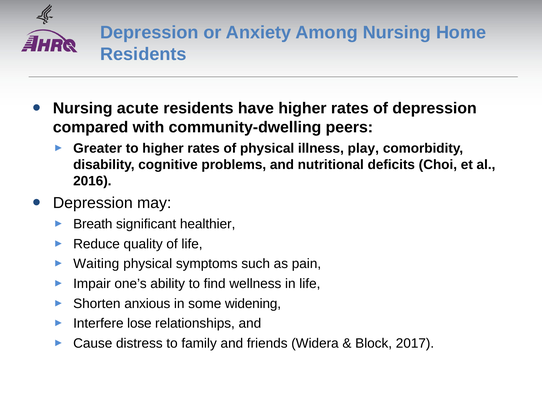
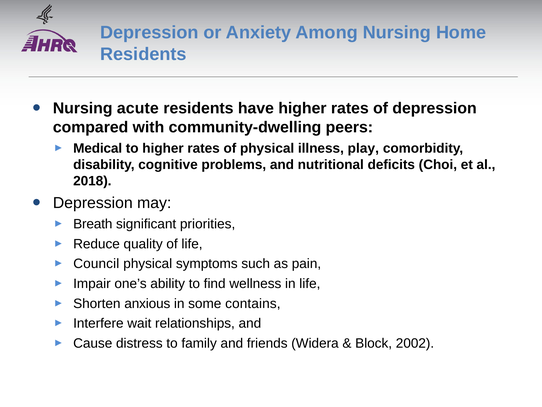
Greater: Greater -> Medical (98, 148)
2016: 2016 -> 2018 (92, 181)
healthier: healthier -> priorities (208, 224)
Waiting: Waiting -> Council (96, 263)
widening: widening -> contains (253, 303)
lose: lose -> wait (139, 323)
2017: 2017 -> 2002 (415, 343)
